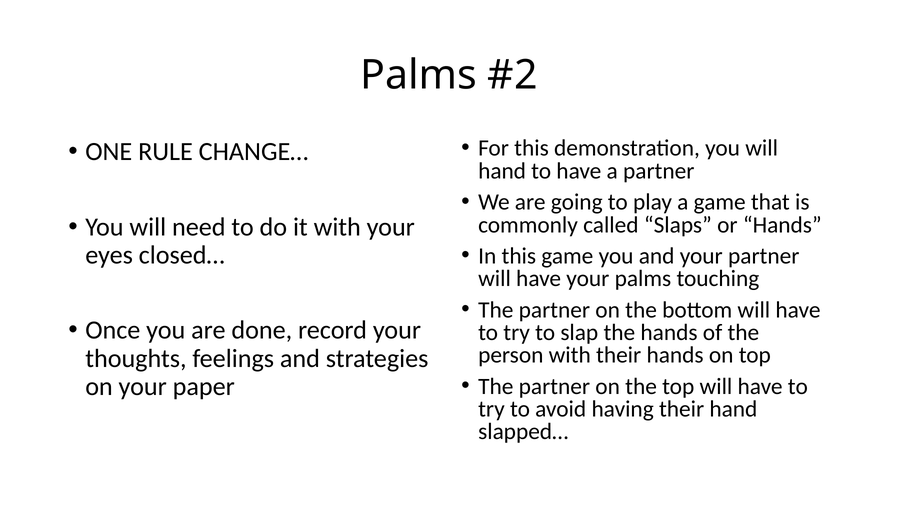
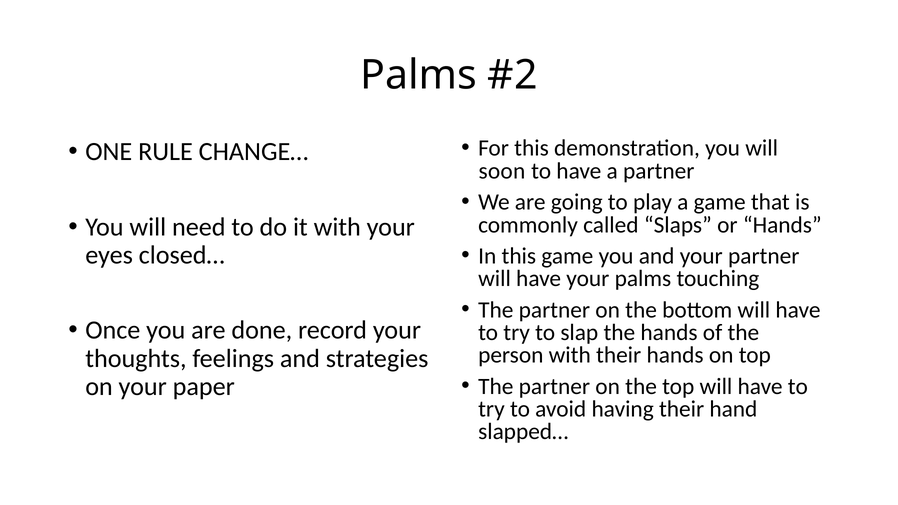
hand: hand -> soon (502, 171)
